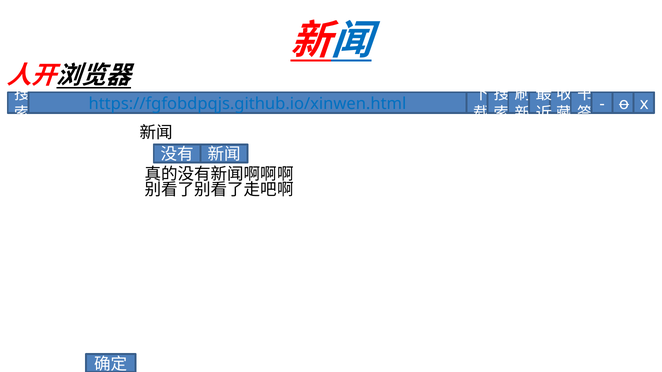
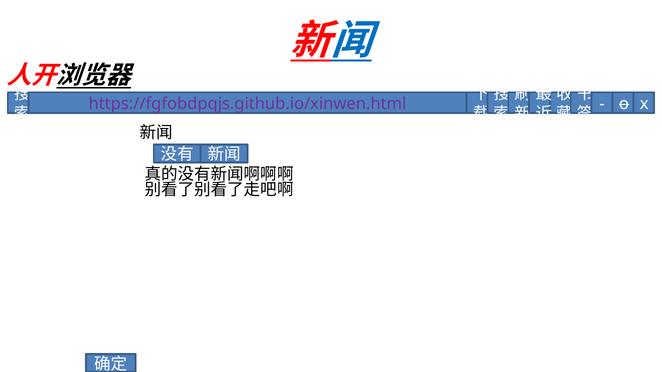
https://fgfobdpqjs.github.io/xinwen.html colour: blue -> purple (247, 104)
